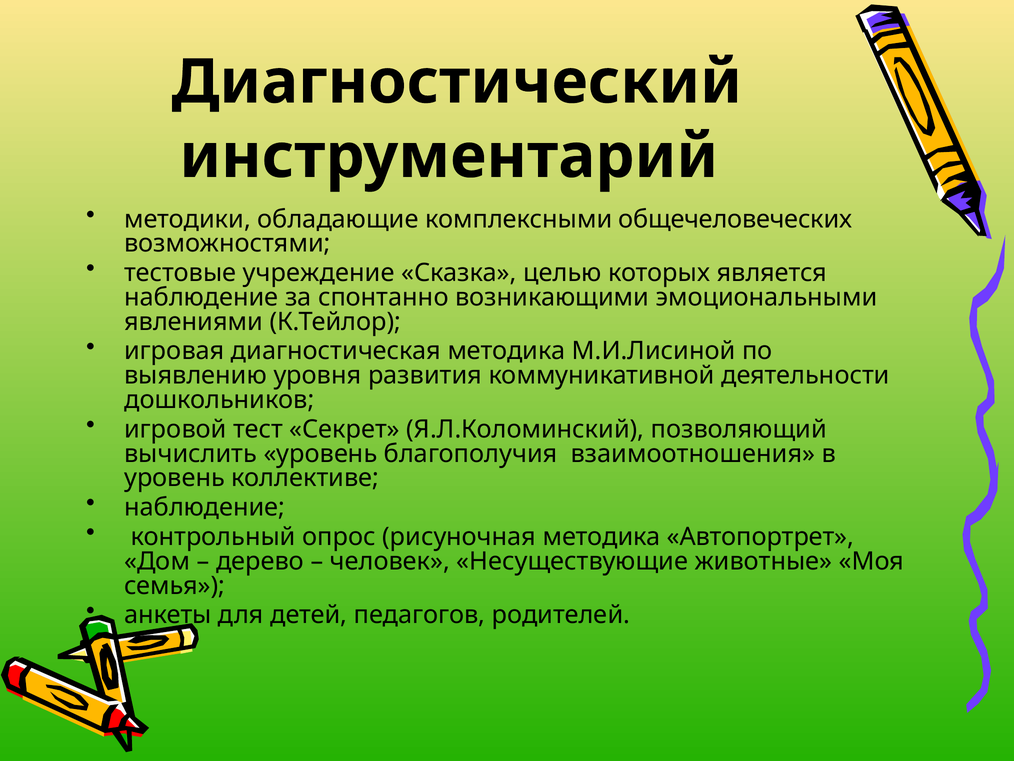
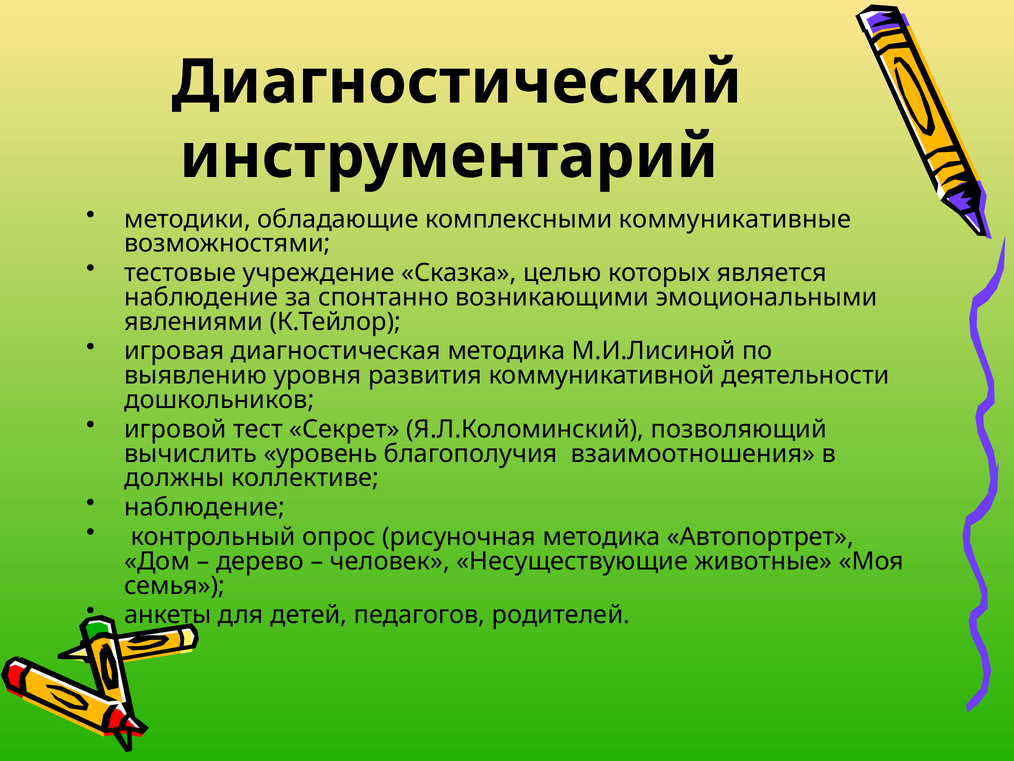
общечеловеческих: общечеловеческих -> коммуникативные (735, 219)
уровень: уровень -> должны (174, 478)
